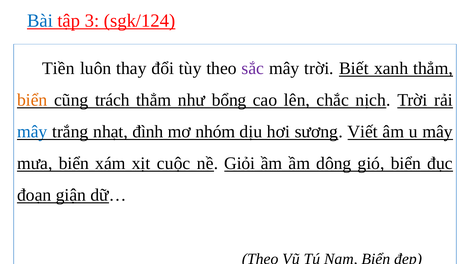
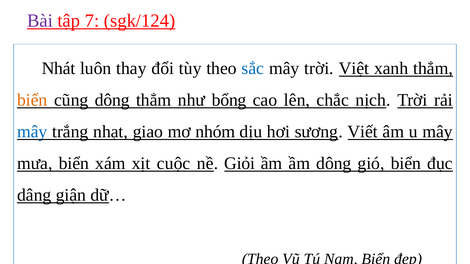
Bài colour: blue -> purple (40, 21)
3: 3 -> 7 (92, 21)
Tiền: Tiền -> Nhát (59, 68)
sắc colour: purple -> blue (253, 68)
Biết: Biết -> Việt (354, 68)
cũng trách: trách -> dông (112, 100)
đình: đình -> giao (148, 132)
đoạn: đoạn -> dâng (34, 195)
